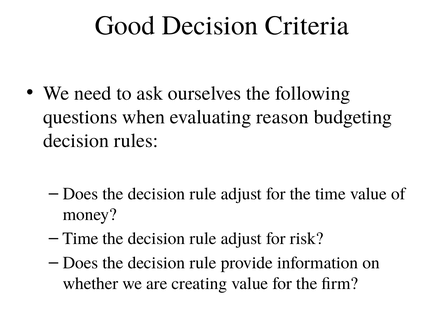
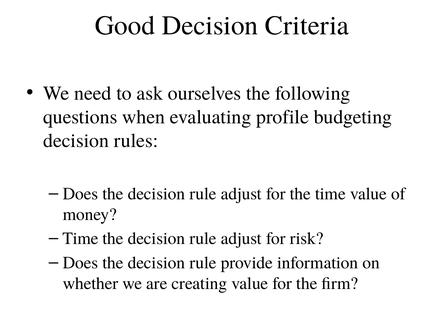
reason: reason -> profile (282, 117)
